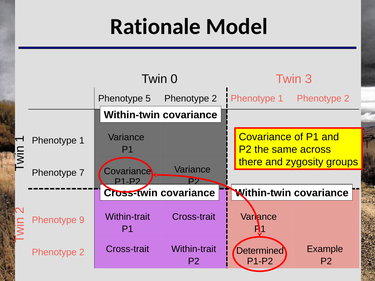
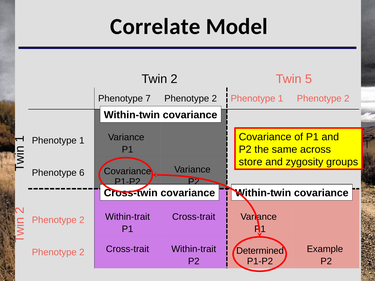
Rationale: Rationale -> Correlate (155, 27)
Twin 0: 0 -> 2 (174, 79)
3: 3 -> 5 (309, 79)
5: 5 -> 7 (148, 99)
there: there -> store (251, 162)
7: 7 -> 6 (82, 173)
9: 9 -> 2 (82, 220)
